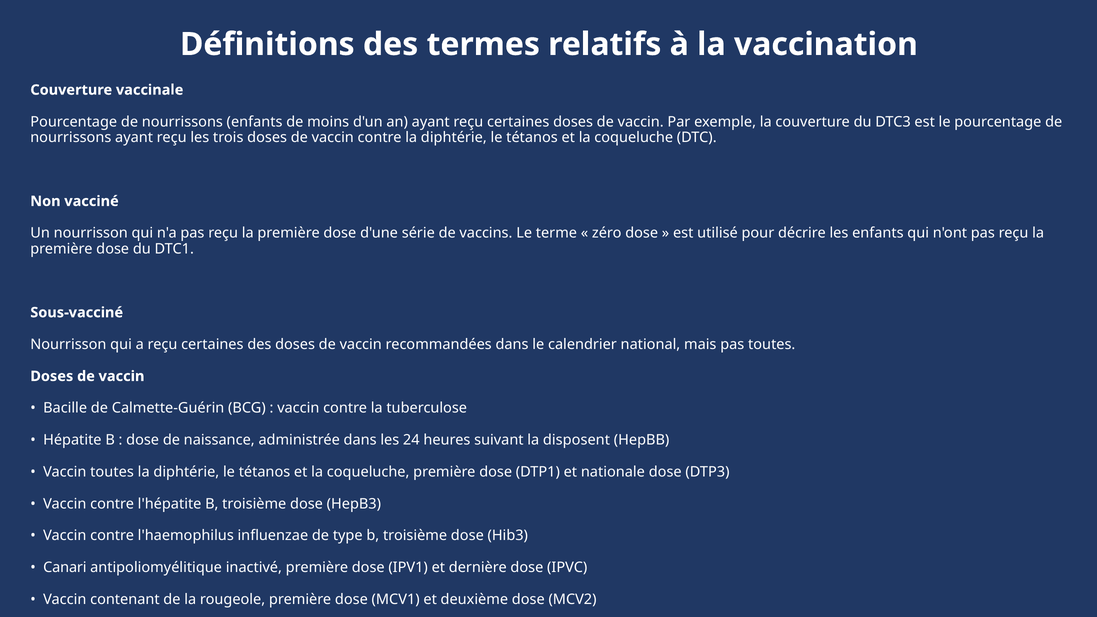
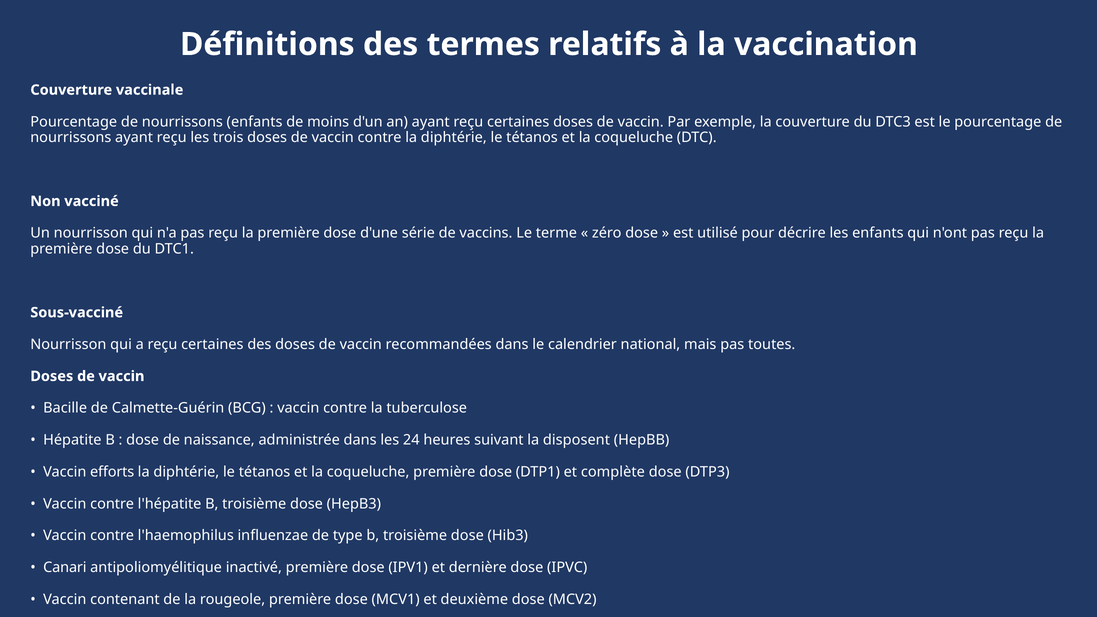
Vaccin toutes: toutes -> efforts (112, 472)
nationale: nationale -> complète (613, 472)
